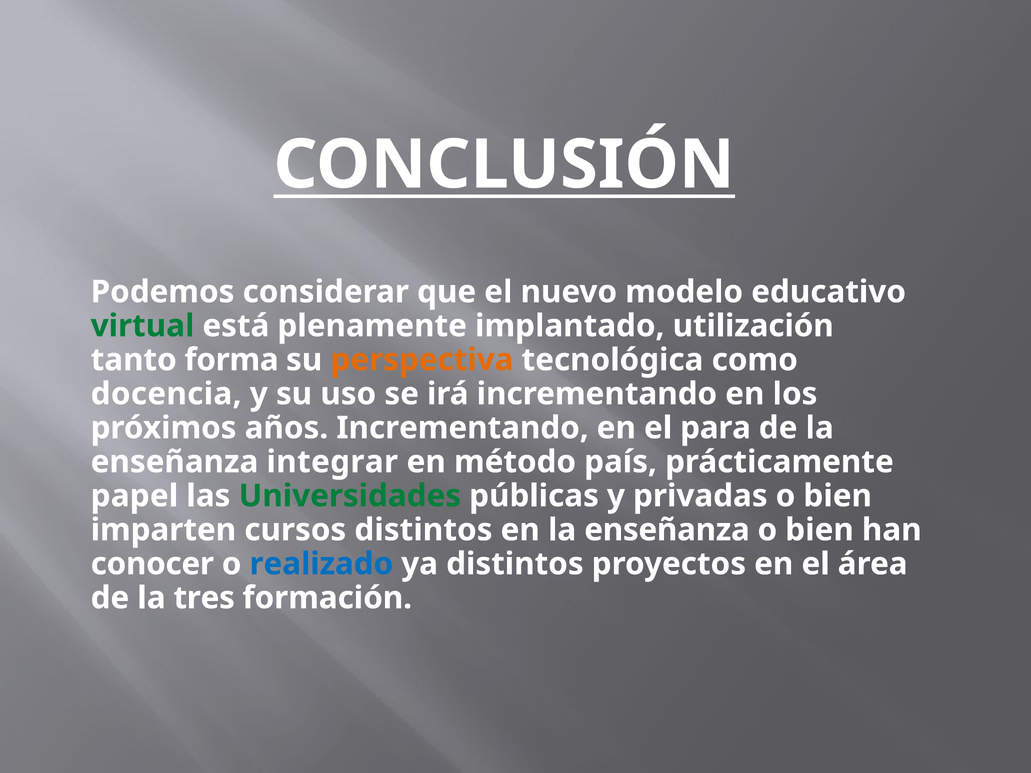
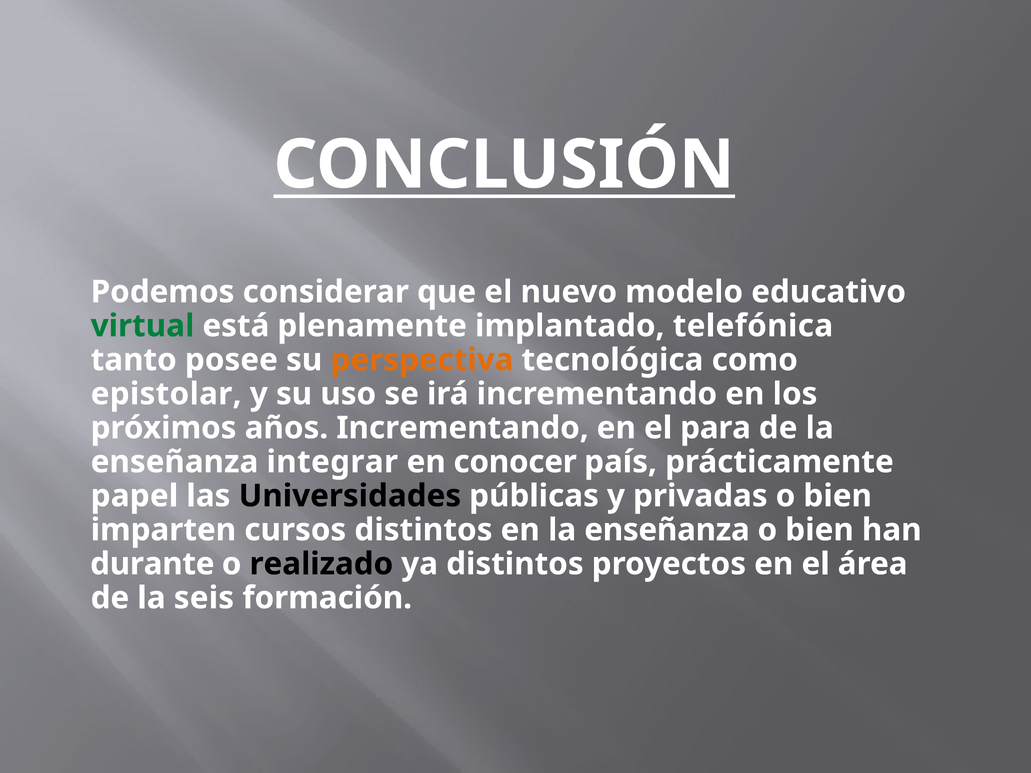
utilización: utilización -> telefónica (753, 326)
forma: forma -> posee (231, 360)
docencia: docencia -> epistolar (166, 394)
método: método -> conocer (515, 462)
Universidades colour: green -> black (350, 496)
conocer: conocer -> durante (152, 564)
realizado colour: blue -> black (321, 564)
tres: tres -> seis (204, 598)
